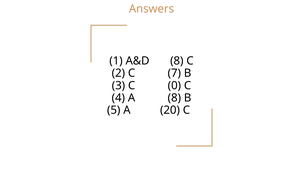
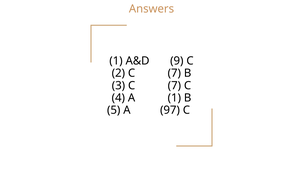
A&D 8: 8 -> 9 (177, 61)
3 C 0: 0 -> 7 (174, 85)
A 8: 8 -> 1 (174, 98)
20: 20 -> 97 (170, 110)
